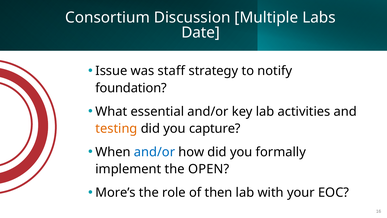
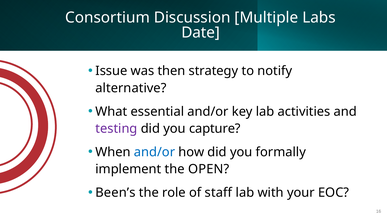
staff: staff -> then (171, 71)
foundation: foundation -> alternative (131, 88)
testing colour: orange -> purple (116, 128)
More’s: More’s -> Been’s (115, 192)
then: then -> staff (218, 192)
